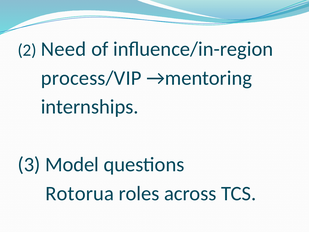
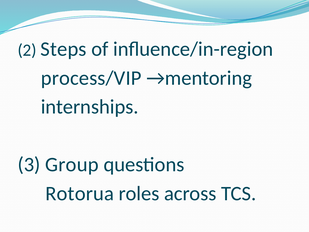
Need: Need -> Steps (64, 49)
Model: Model -> Group (72, 164)
